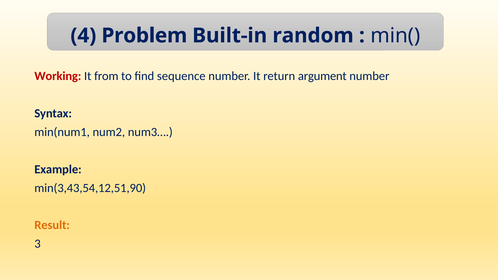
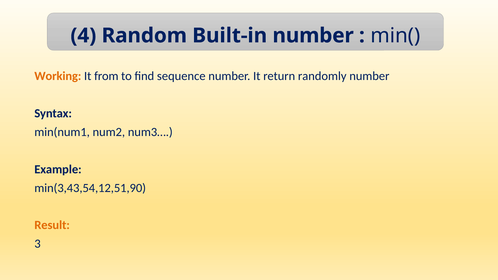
Problem: Problem -> Random (144, 36)
Built-in random: random -> number (313, 36)
Working colour: red -> orange (58, 76)
argument: argument -> randomly (322, 76)
